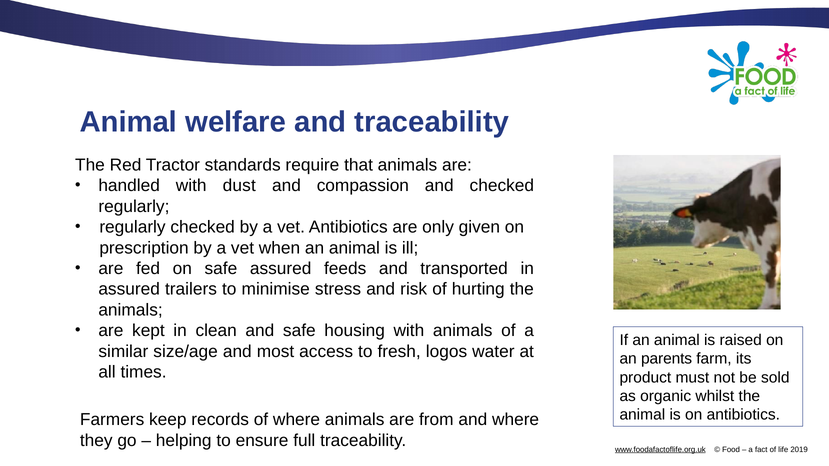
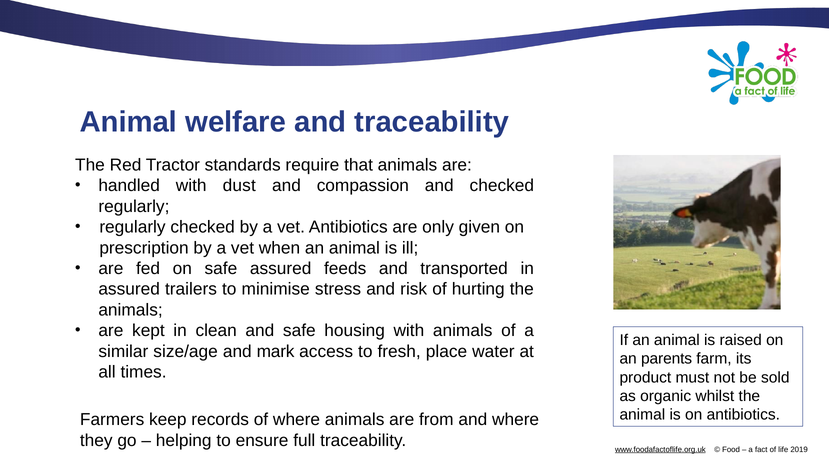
most: most -> mark (276, 352)
logos: logos -> place (446, 352)
